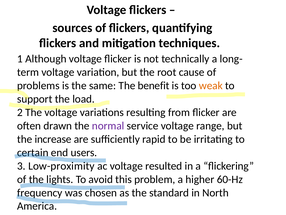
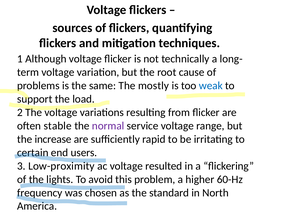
benefit: benefit -> mostly (153, 85)
weak colour: orange -> blue (211, 85)
drawn: drawn -> stable (58, 126)
